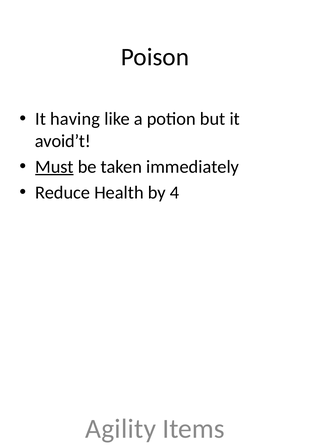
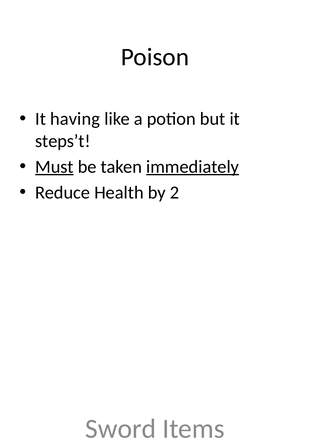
avoid’t: avoid’t -> steps’t (63, 141)
immediately underline: none -> present (193, 167)
4: 4 -> 2 (175, 192)
Agility: Agility -> Sword (121, 429)
